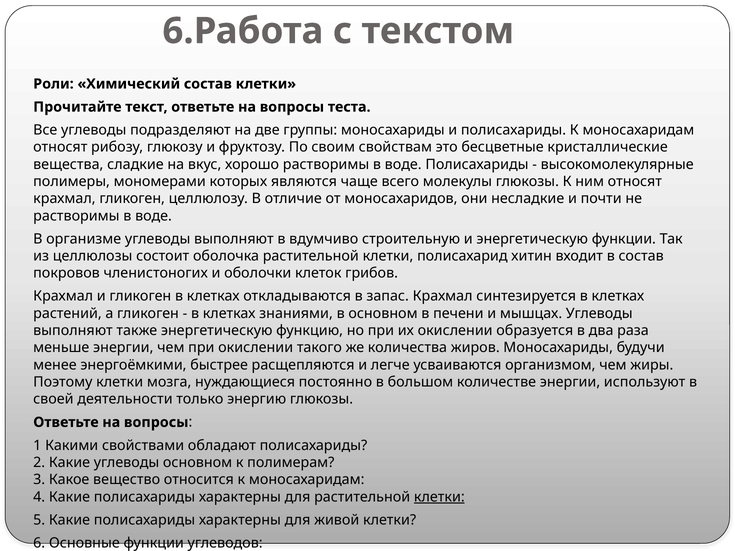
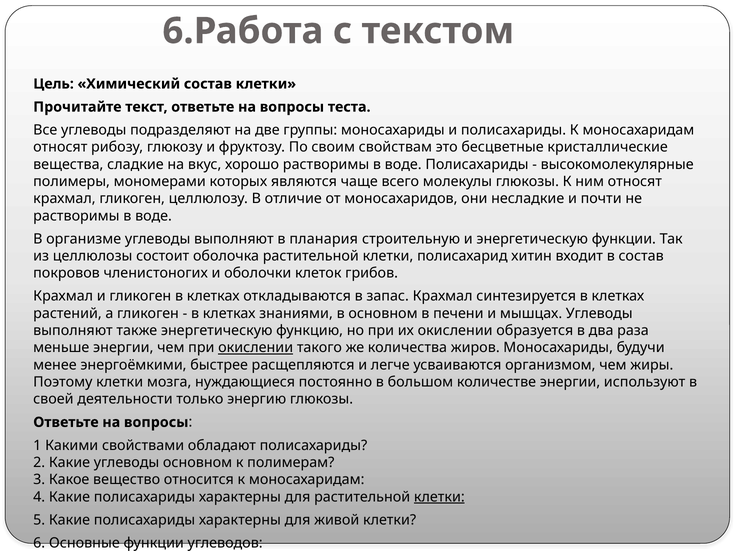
Роли: Роли -> Цель (54, 84)
вдумчиво: вдумчиво -> планария (324, 239)
окислении underline: none -> present (256, 348)
